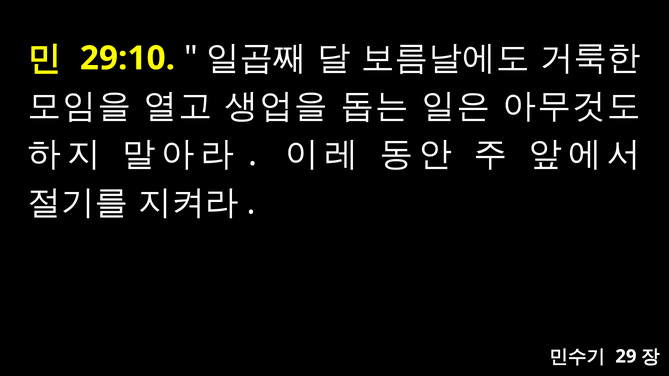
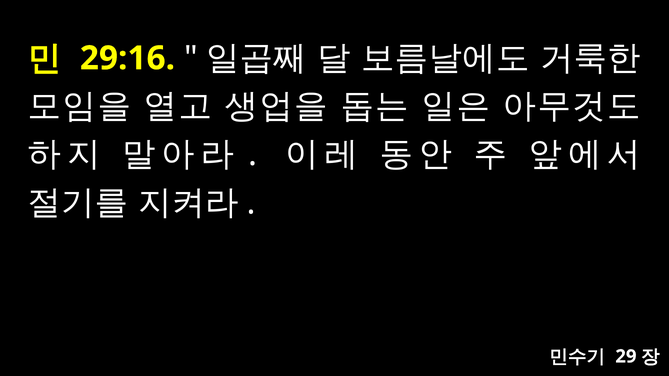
29:10: 29:10 -> 29:16 (127, 58)
